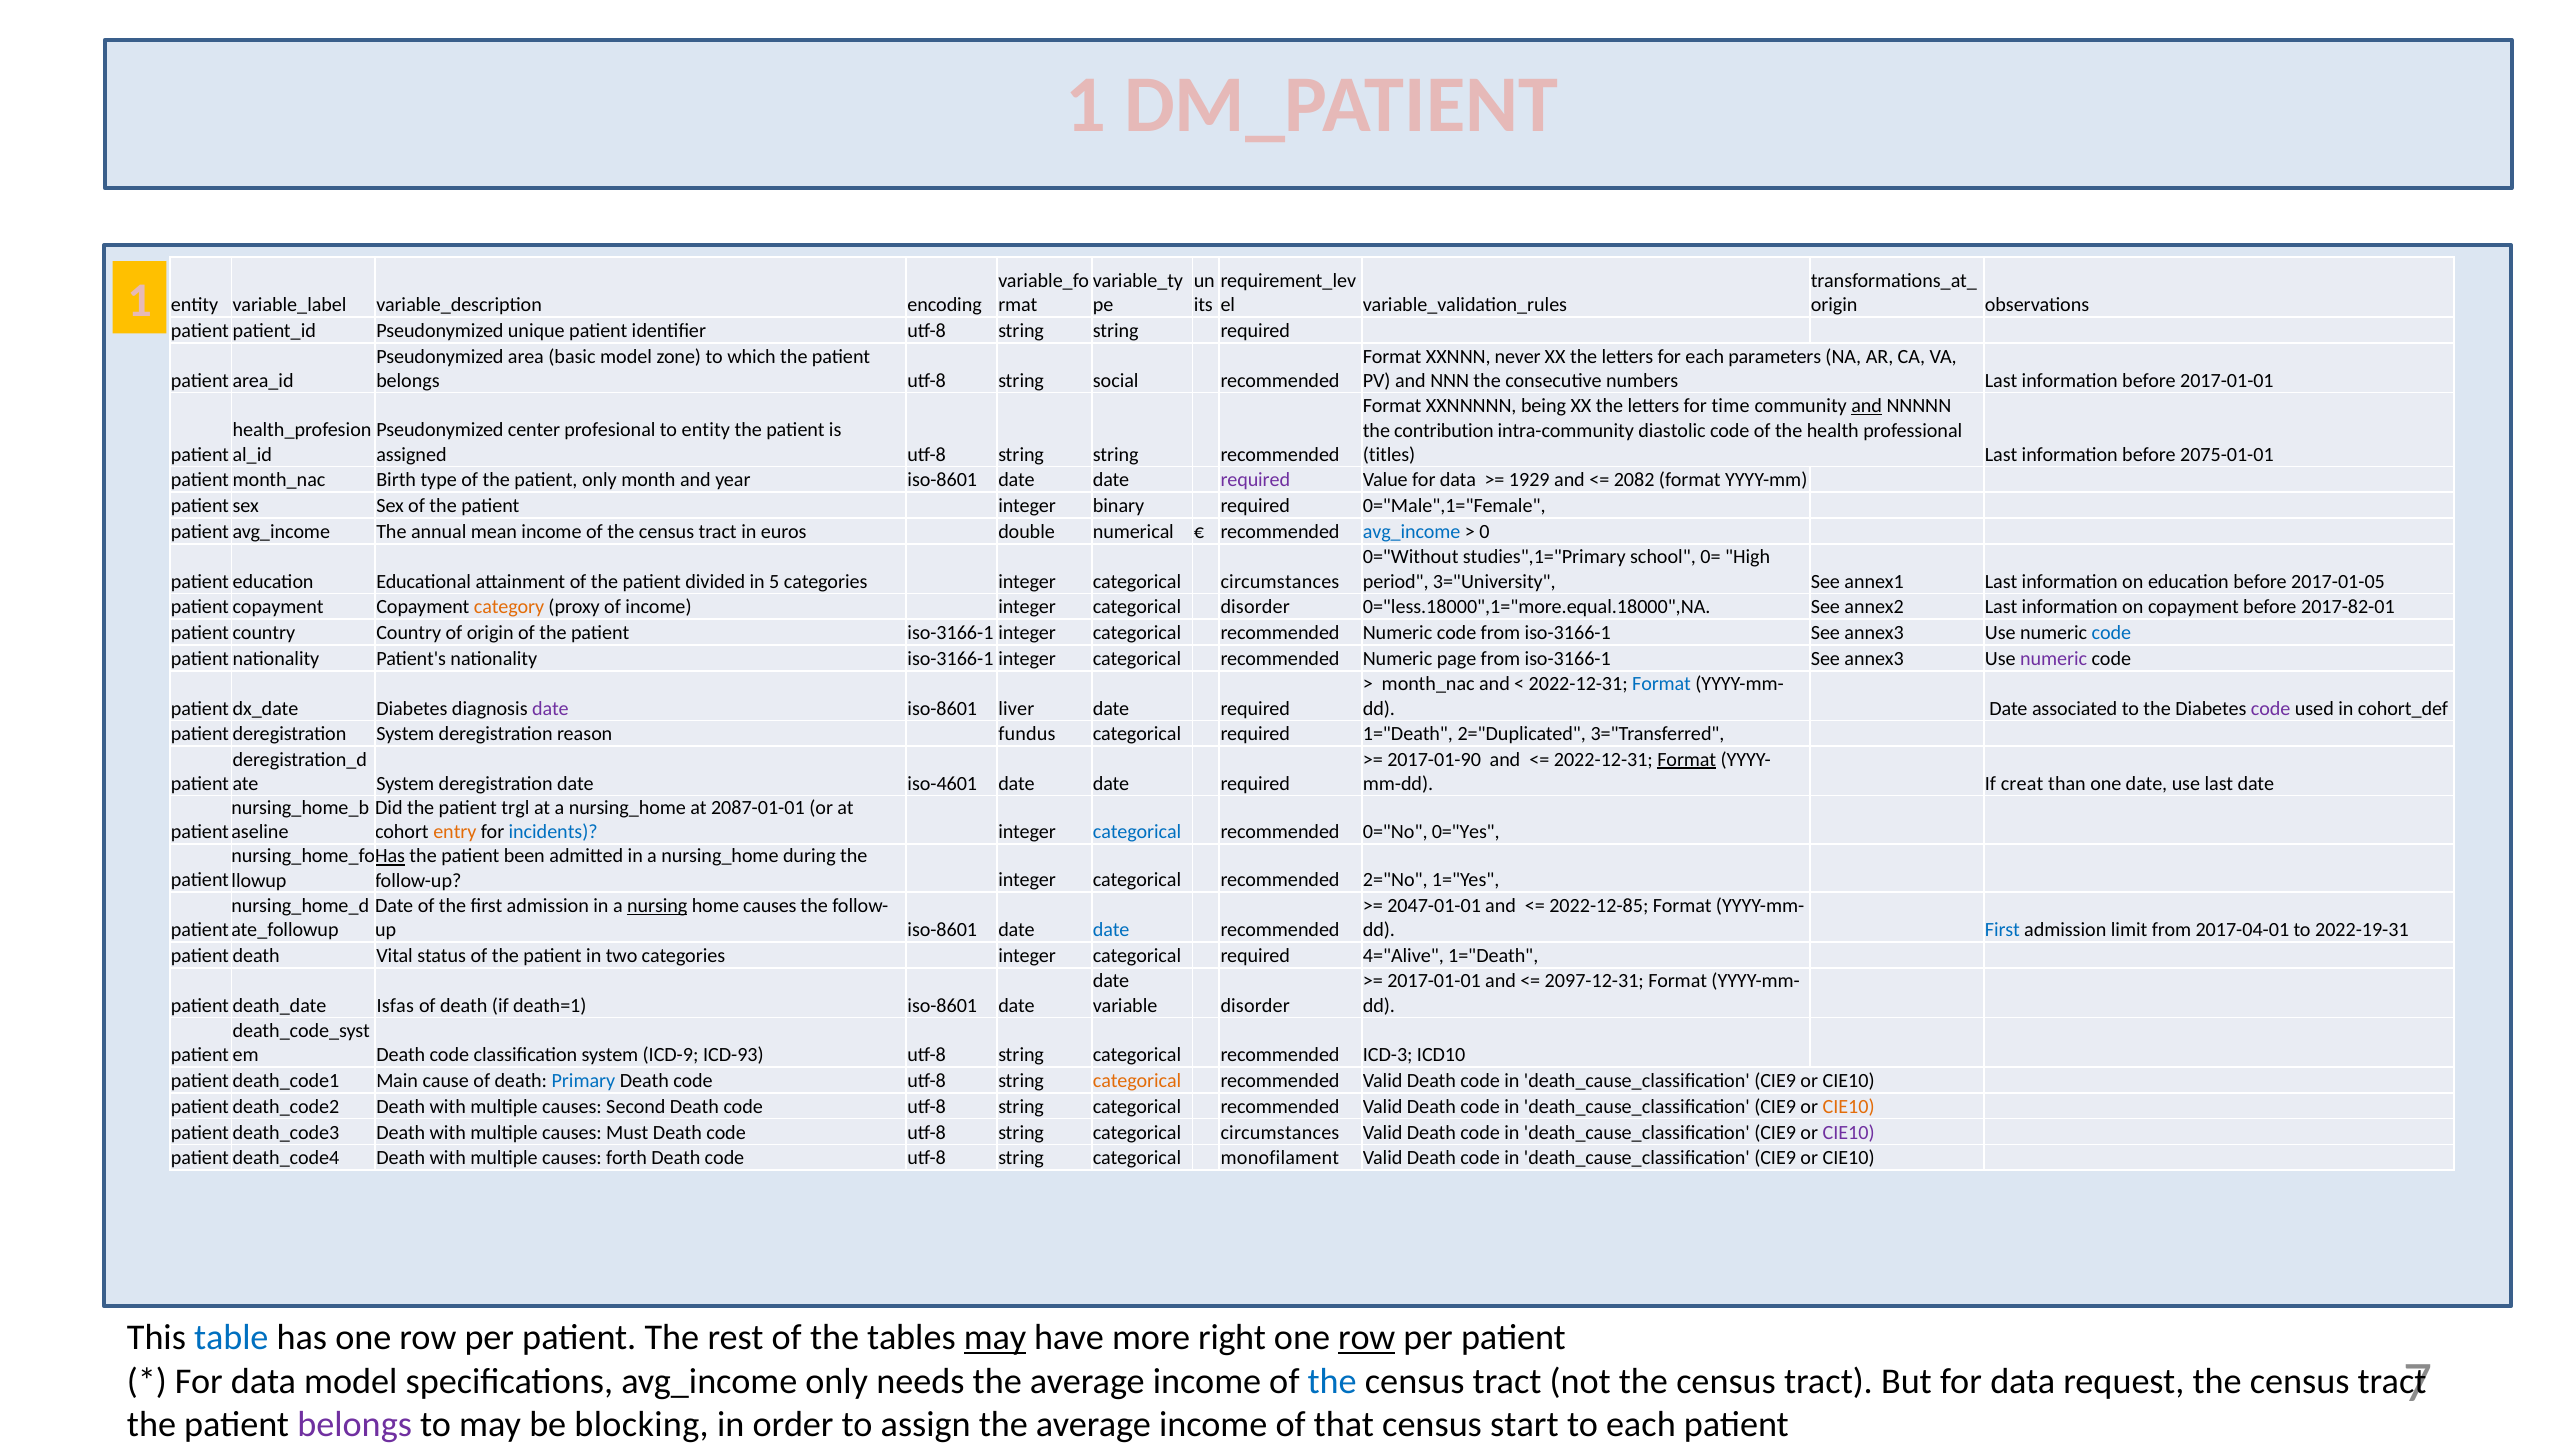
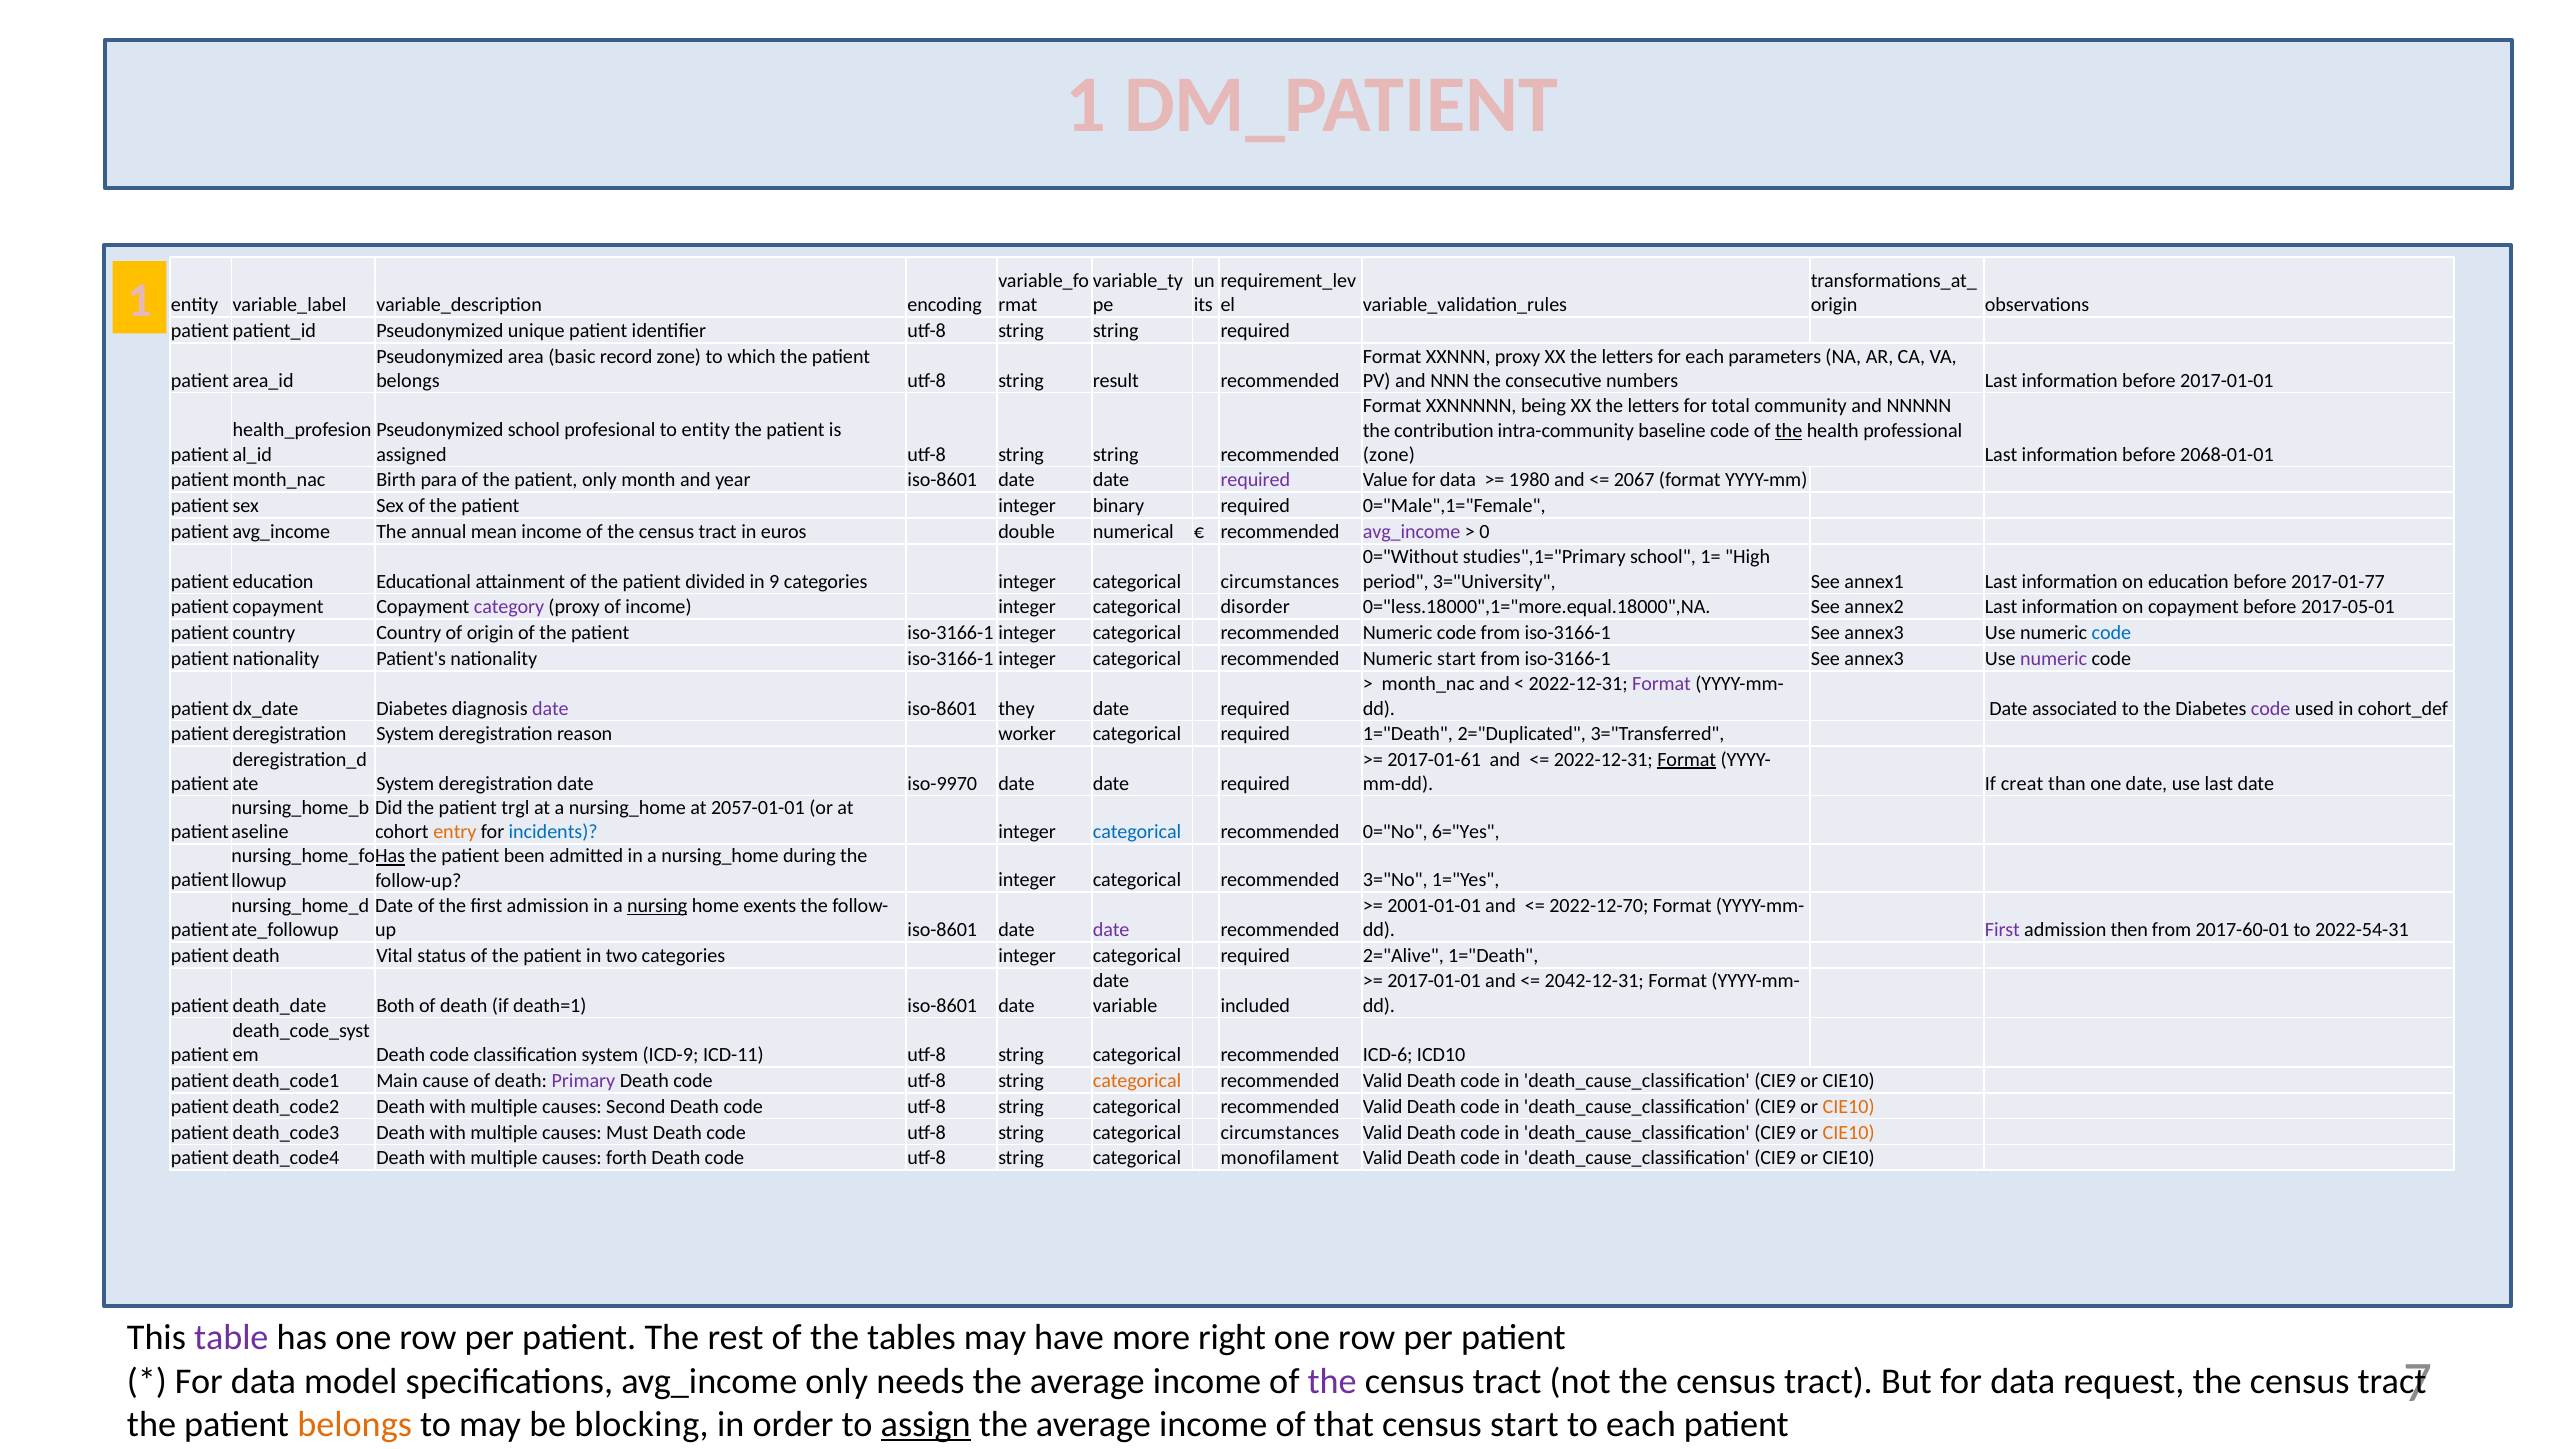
basic model: model -> record (626, 357)
XXNNN never: never -> proxy (1518, 357)
social: social -> result (1116, 381)
time: time -> total (1731, 406)
and underline: present -> none (1867, 406)
Pseudonymized center: center -> school (534, 430)
diastolic: diastolic -> baseline (1672, 431)
the underline: none -> present (1789, 431)
titles: titles -> zone (1389, 455)
2075-01-01: 2075-01-01 -> 2068-01-01 (2227, 454)
type: type -> para (439, 480)
1929: 1929 -> 1980 (1529, 480)
2082: 2082 -> 2067 (1634, 480)
avg_income colour: blue -> purple (1412, 532)
0=: 0= -> 1= (1710, 557)
5: 5 -> 9 (774, 581)
2017-01-05: 2017-01-05 -> 2017-01-77 (2338, 581)
category colour: orange -> purple (509, 607)
2017-82-01: 2017-82-01 -> 2017-05-01 (2348, 607)
Numeric page: page -> start (1456, 659)
Format colour: blue -> purple (1662, 684)
liver: liver -> they (1016, 708)
fundus: fundus -> worker (1027, 734)
2017-01-90: 2017-01-90 -> 2017-01-61 (1434, 759)
iso-4601: iso-4601 -> iso-9970 (942, 783)
2087-01-01: 2087-01-01 -> 2057-01-01 (758, 808)
0="Yes: 0="Yes -> 6="Yes (1466, 832)
2="No: 2="No -> 3="No (1395, 880)
home causes: causes -> exents (770, 906)
2047-01-01: 2047-01-01 -> 2001-01-01 (1434, 906)
2022-12-85: 2022-12-85 -> 2022-12-70 (1599, 906)
date colour: blue -> purple (1111, 930)
First colour: blue -> purple (2002, 930)
limit: limit -> then (2129, 930)
2017-04-01: 2017-04-01 -> 2017-60-01 (2242, 930)
2022-19-31: 2022-19-31 -> 2022-54-31 (2362, 930)
4="Alive: 4="Alive -> 2="Alive (1403, 956)
2097-12-31: 2097-12-31 -> 2042-12-31 (1594, 981)
Isfas: Isfas -> Both (395, 1005)
variable disorder: disorder -> included (1255, 1005)
ICD-93: ICD-93 -> ICD-11 (733, 1055)
ICD-3: ICD-3 -> ICD-6 (1388, 1055)
Primary colour: blue -> purple (583, 1081)
CIE10 colour: purple -> orange (1849, 1132)
table colour: blue -> purple (231, 1338)
may underline: present -> none (995, 1338)
row underline: present -> none (1367, 1338)
the colour: blue -> purple (1332, 1381)
belongs colour: purple -> orange (355, 1425)
assign underline: none -> present (926, 1425)
